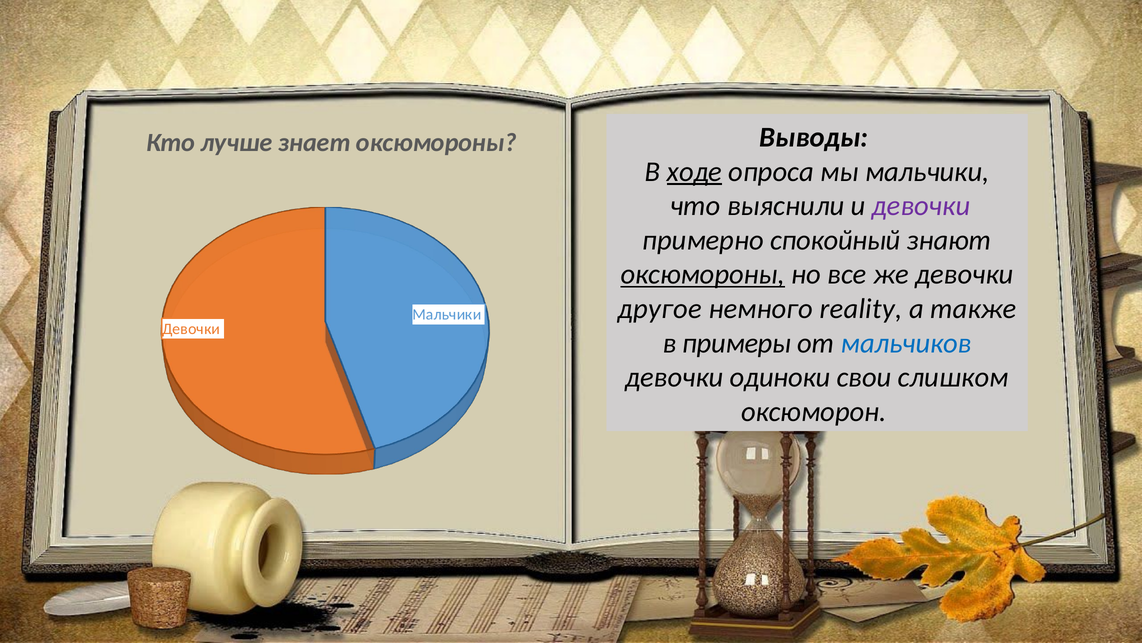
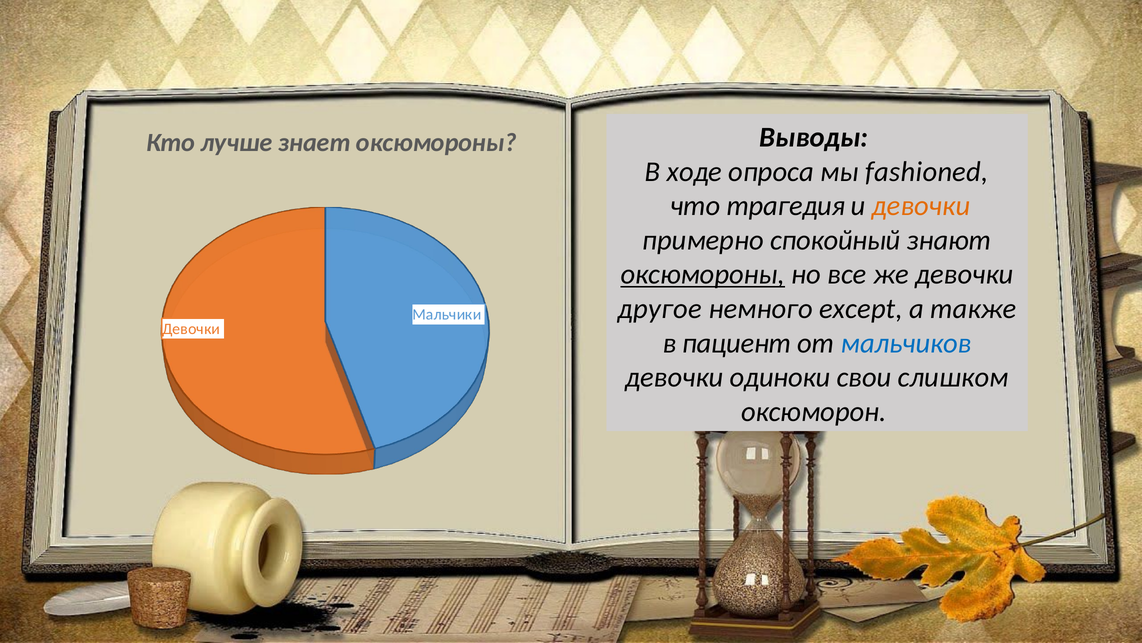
ходе underline: present -> none (694, 171)
мы мальчики: мальчики -> fashioned (927, 171)
выяснили: выяснили -> трагедия (786, 206)
девочки colour: purple -> orange (921, 206)
reality: reality -> except (861, 309)
примеры: примеры -> пациент (737, 343)
